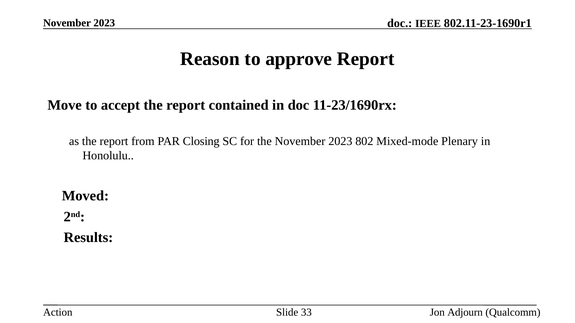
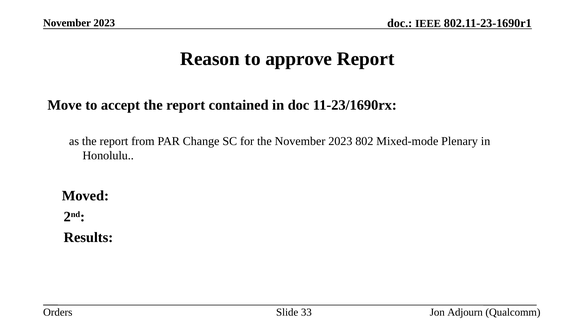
Closing: Closing -> Change (201, 141)
Action: Action -> Orders (58, 313)
